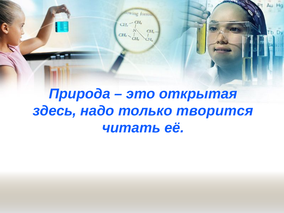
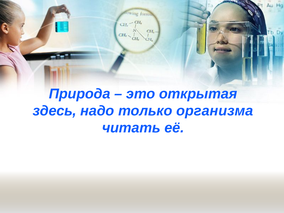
творится: творится -> организма (215, 111)
